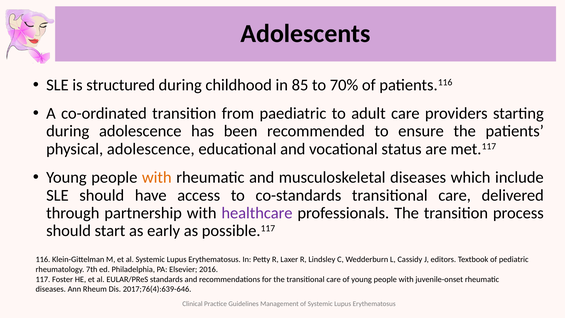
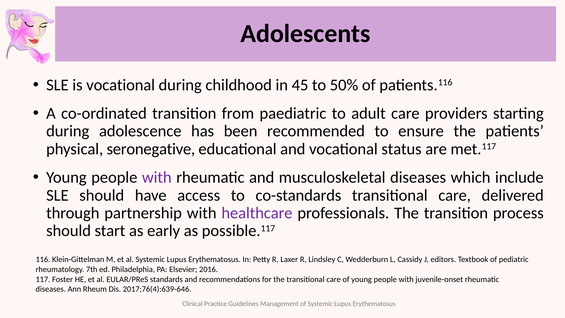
is structured: structured -> vocational (121, 85)
85: 85 -> 45 (300, 85)
70%: 70% -> 50% (344, 85)
physical adolescence: adolescence -> seronegative (151, 149)
with colour: orange -> purple (157, 177)
